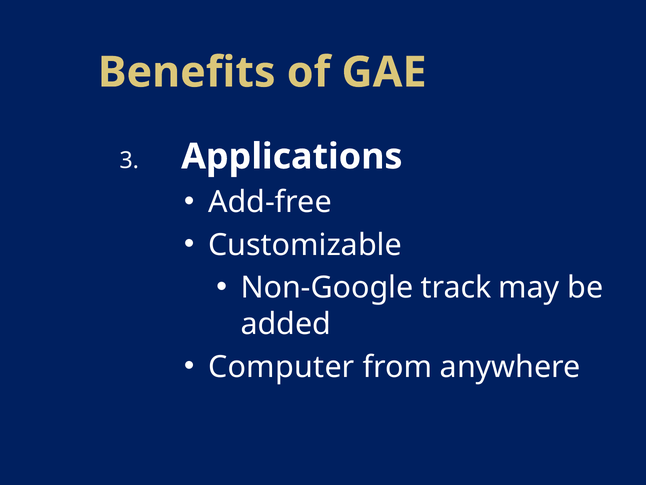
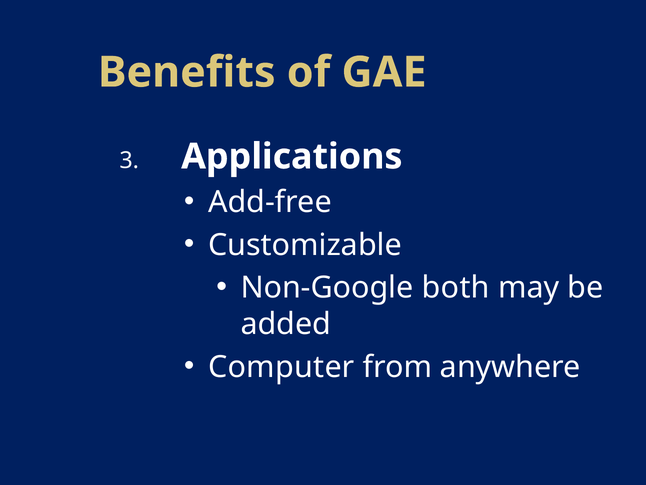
track: track -> both (456, 287)
